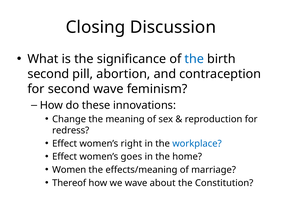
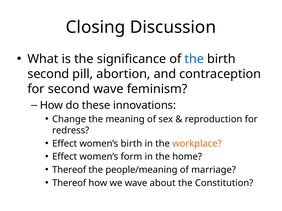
women’s right: right -> birth (131, 144)
workplace colour: blue -> orange (197, 144)
goes: goes -> form (131, 157)
Women: Women -> Thereof (69, 170)
effects/meaning: effects/meaning -> people/meaning (141, 170)
